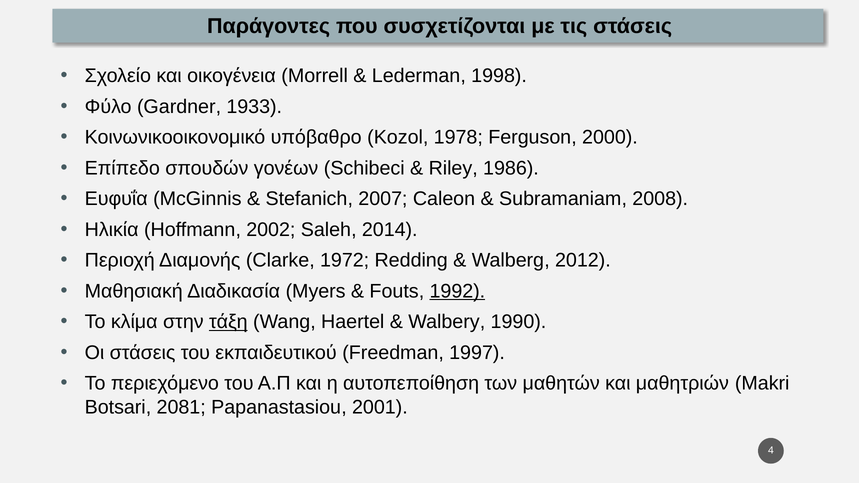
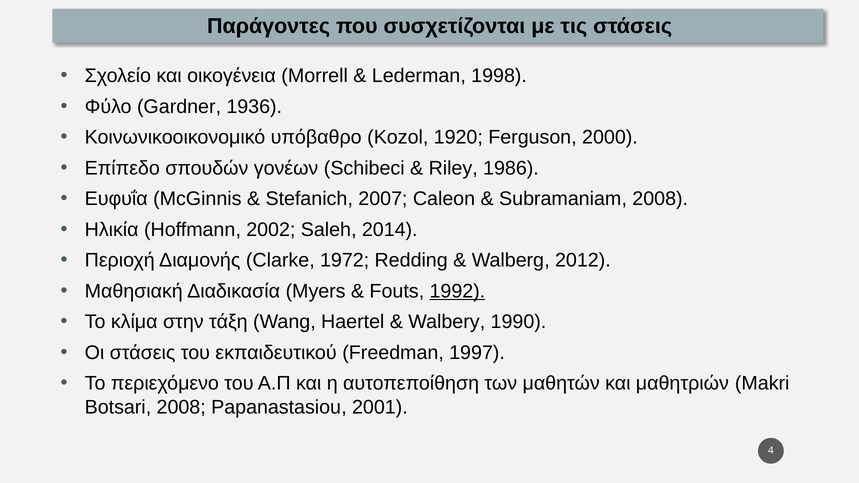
1933: 1933 -> 1936 (254, 107)
1978: 1978 -> 1920 (458, 137)
τάξη underline: present -> none (228, 322)
Botsari 2081: 2081 -> 2008 (181, 407)
